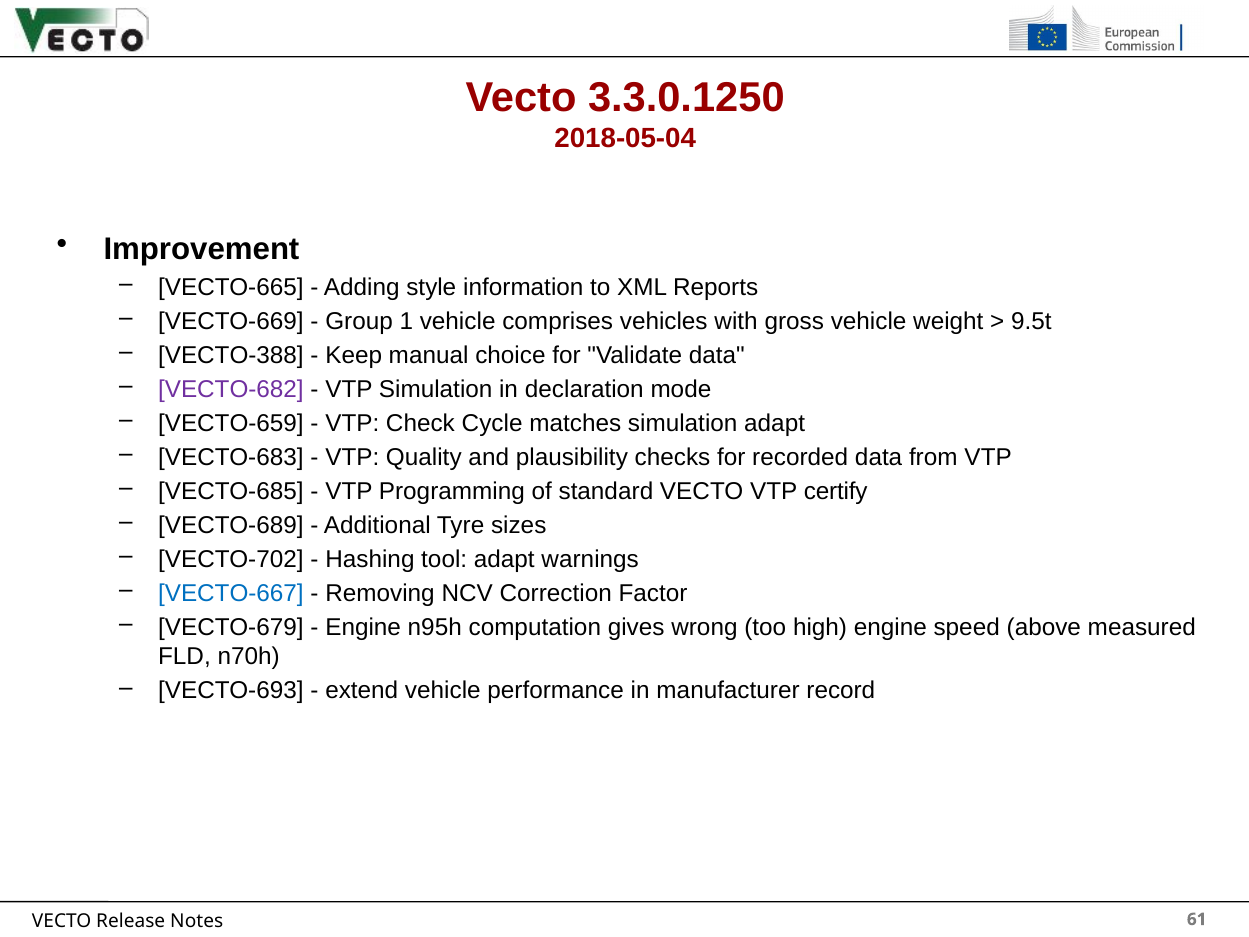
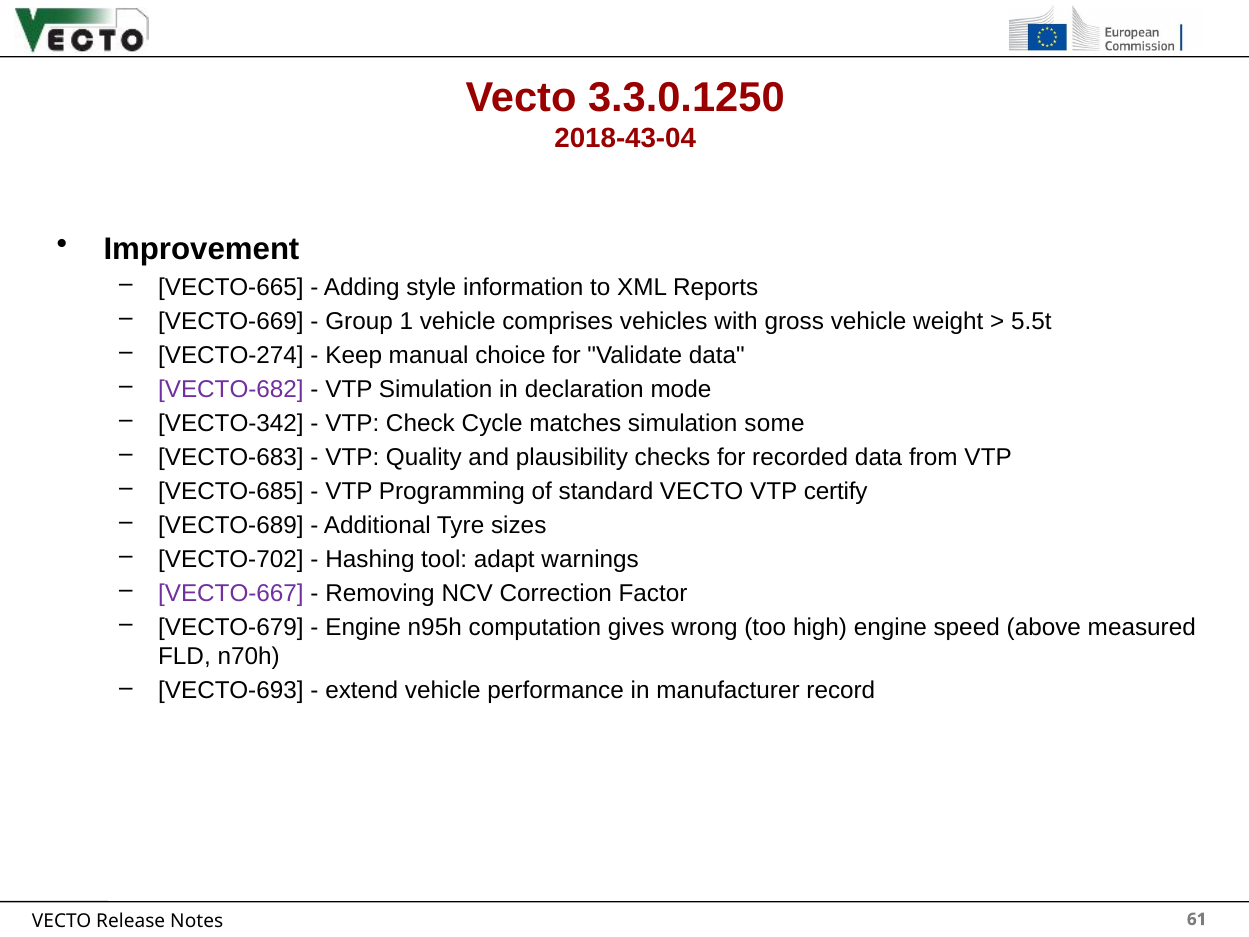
2018-05-04: 2018-05-04 -> 2018-43-04 (625, 139)
9.5t: 9.5t -> 5.5t (1031, 321)
VECTO-388: VECTO-388 -> VECTO-274 (231, 355)
VECTO-659: VECTO-659 -> VECTO-342 (231, 423)
simulation adapt: adapt -> some (774, 423)
VECTO-667 colour: blue -> purple (231, 594)
